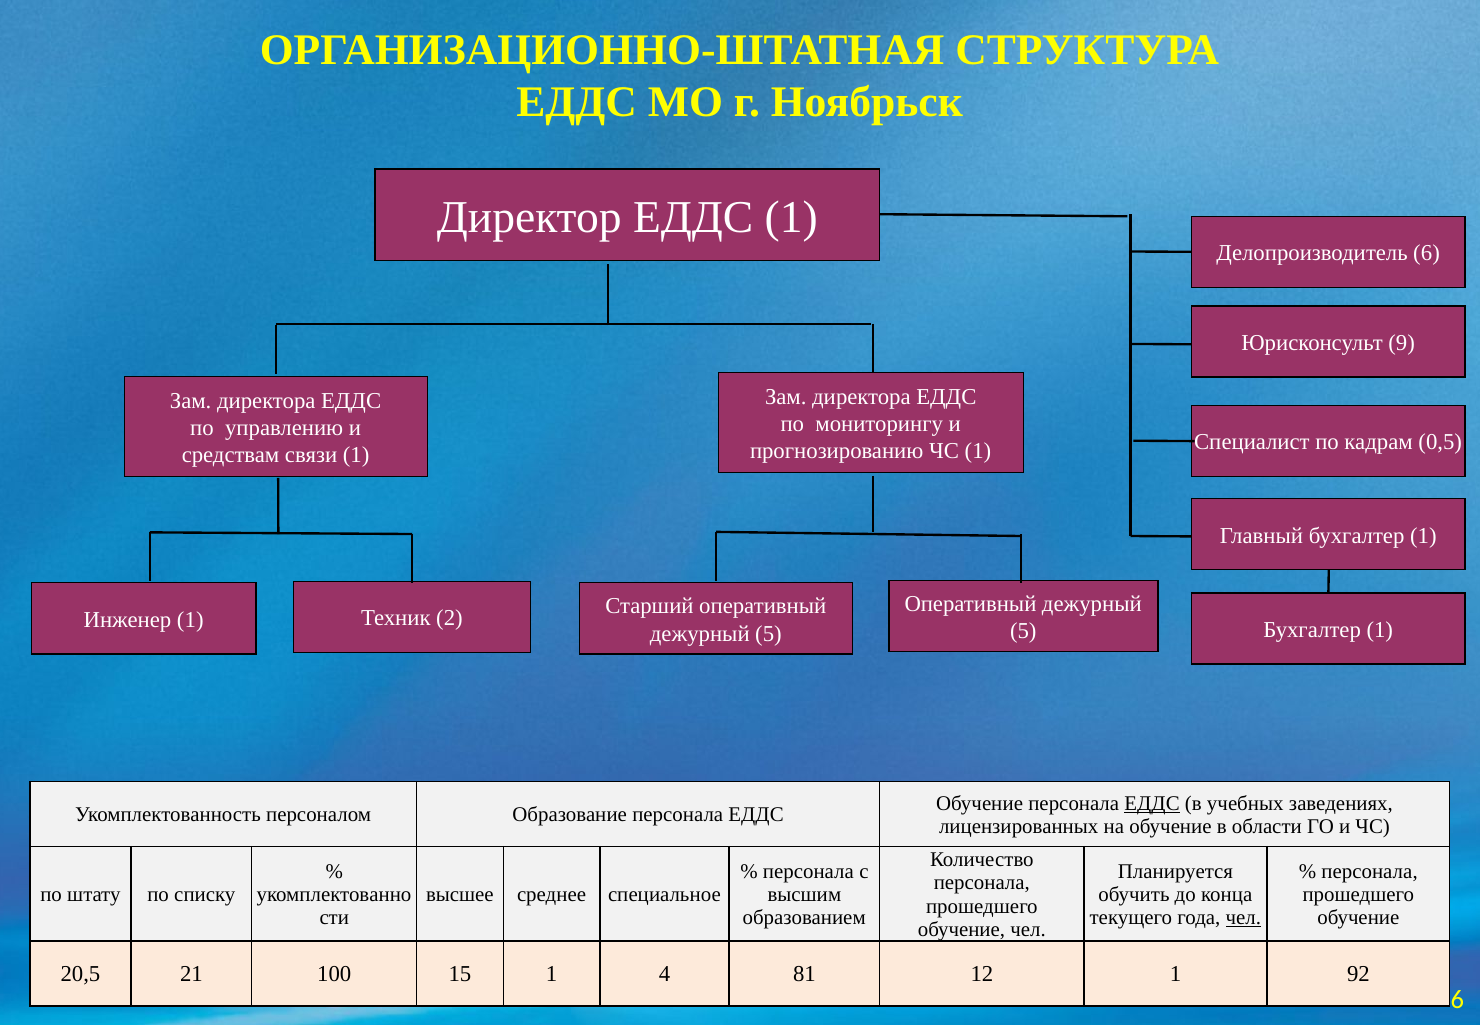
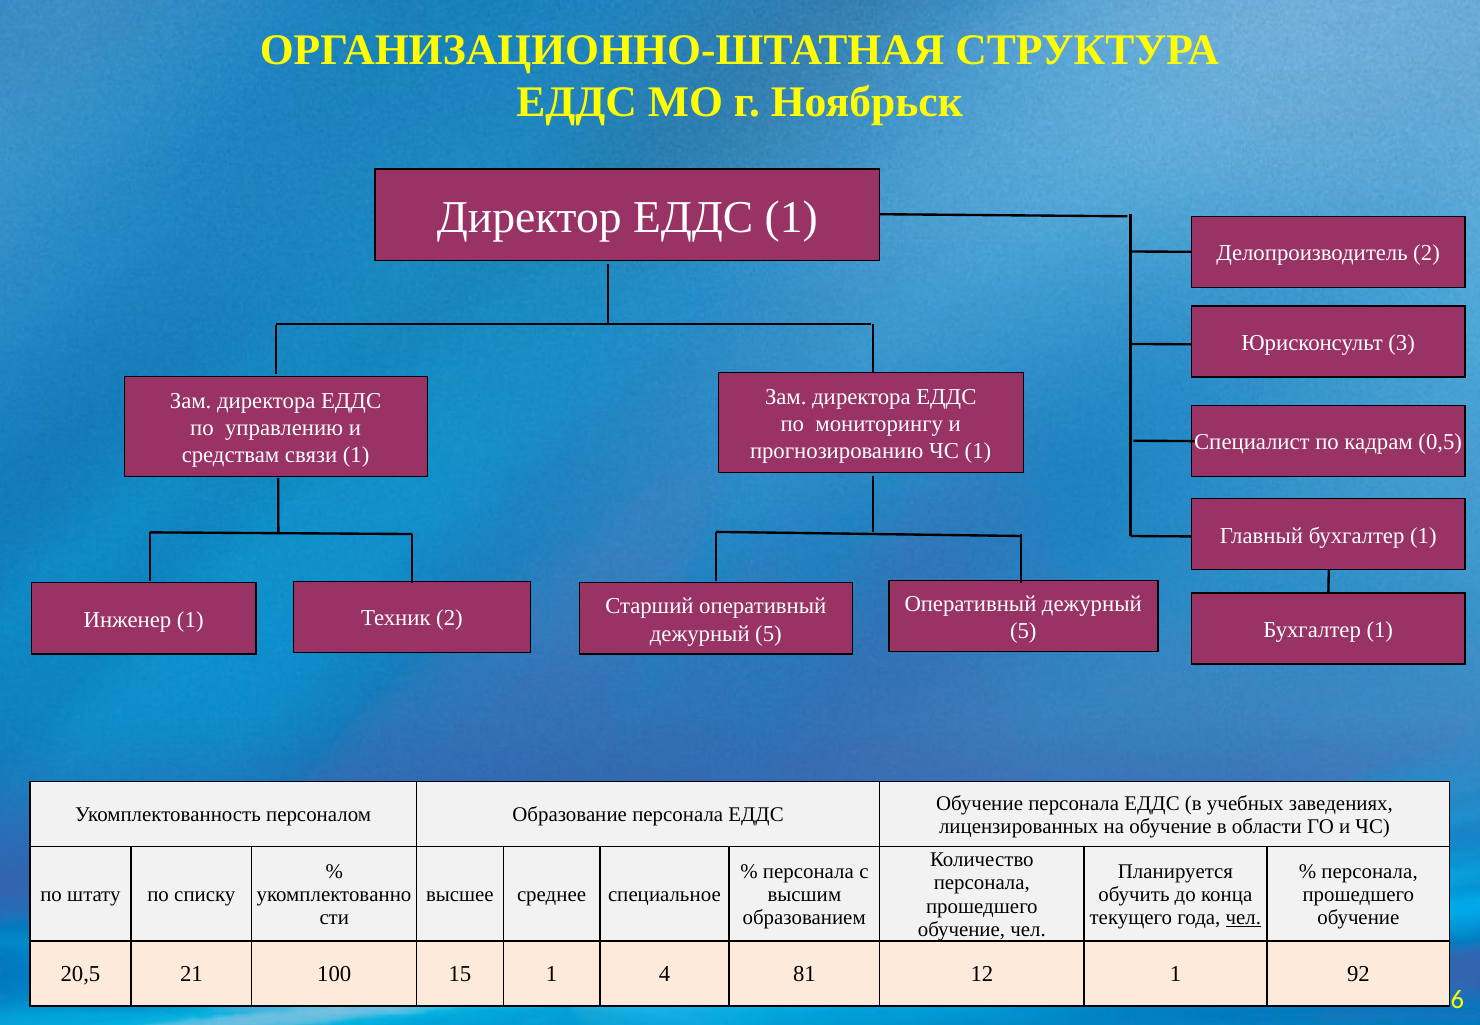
Делопроизводитель 6: 6 -> 2 (1427, 253)
9: 9 -> 3 (1402, 343)
ЕДДС underline: present -> none (1152, 803)
